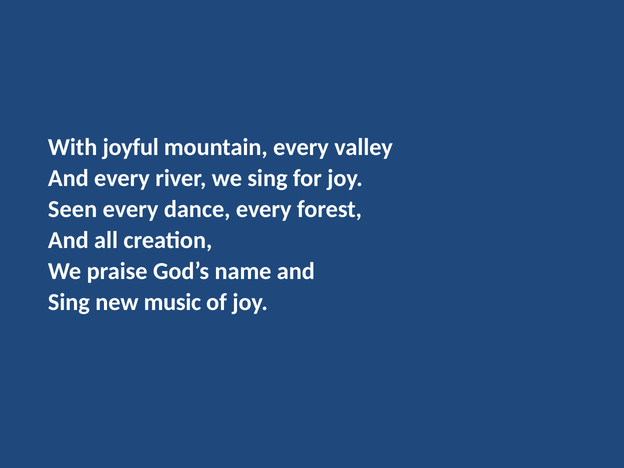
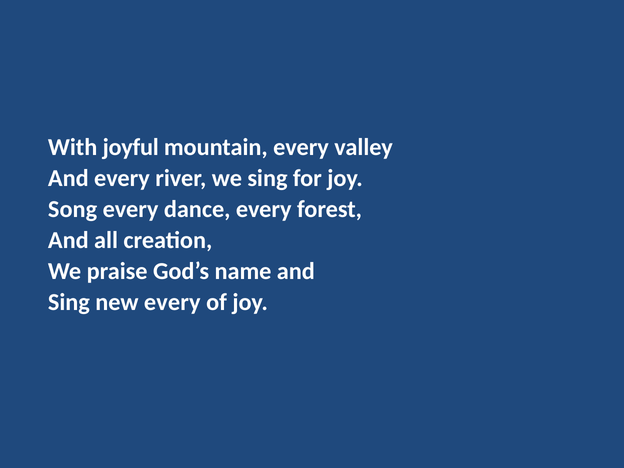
Seen: Seen -> Song (73, 209)
new music: music -> every (172, 302)
